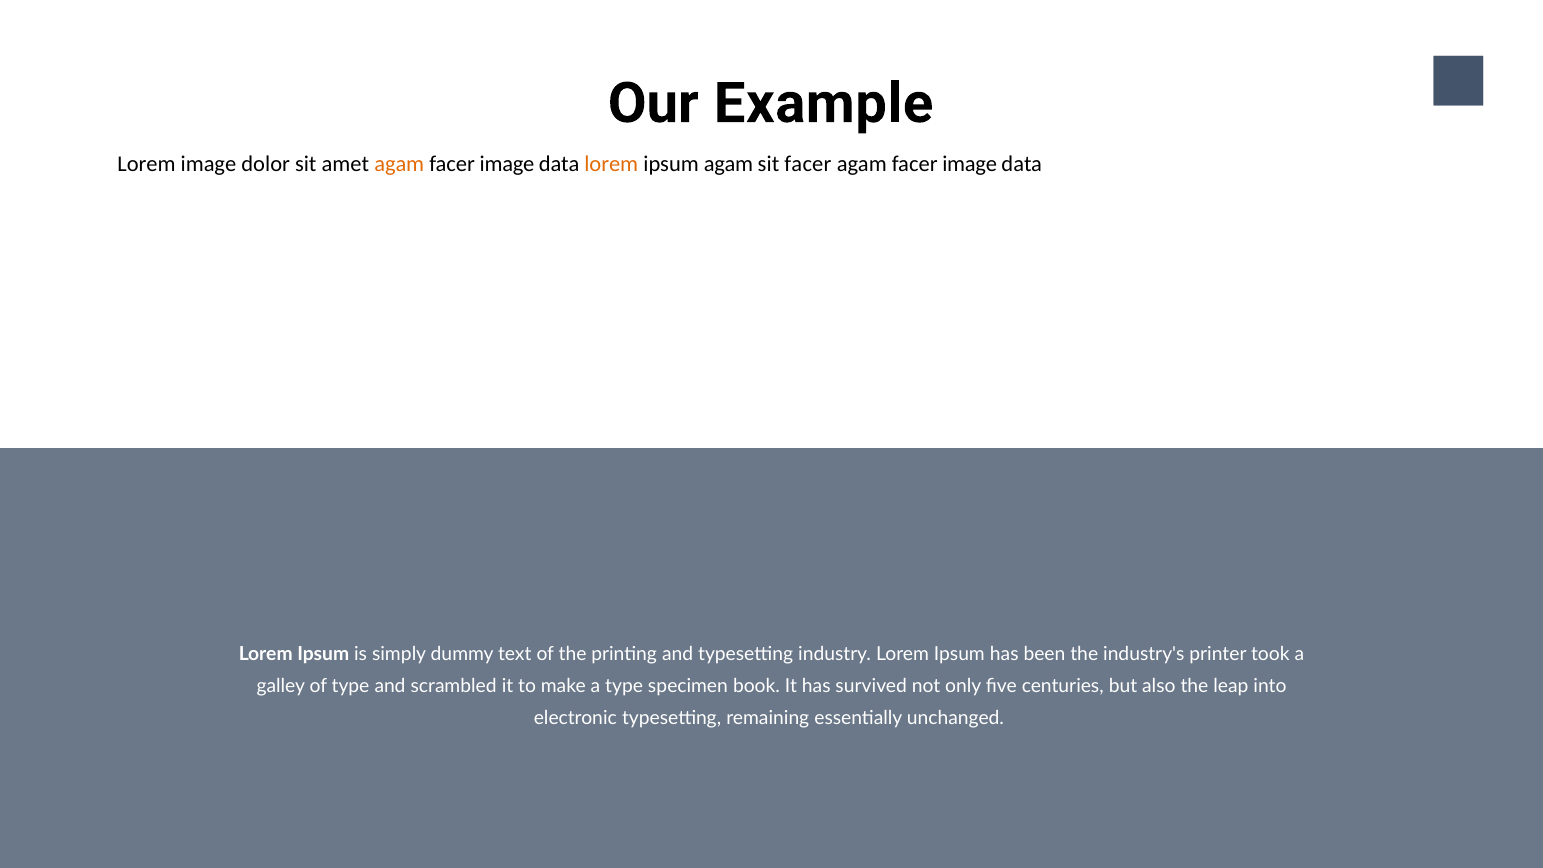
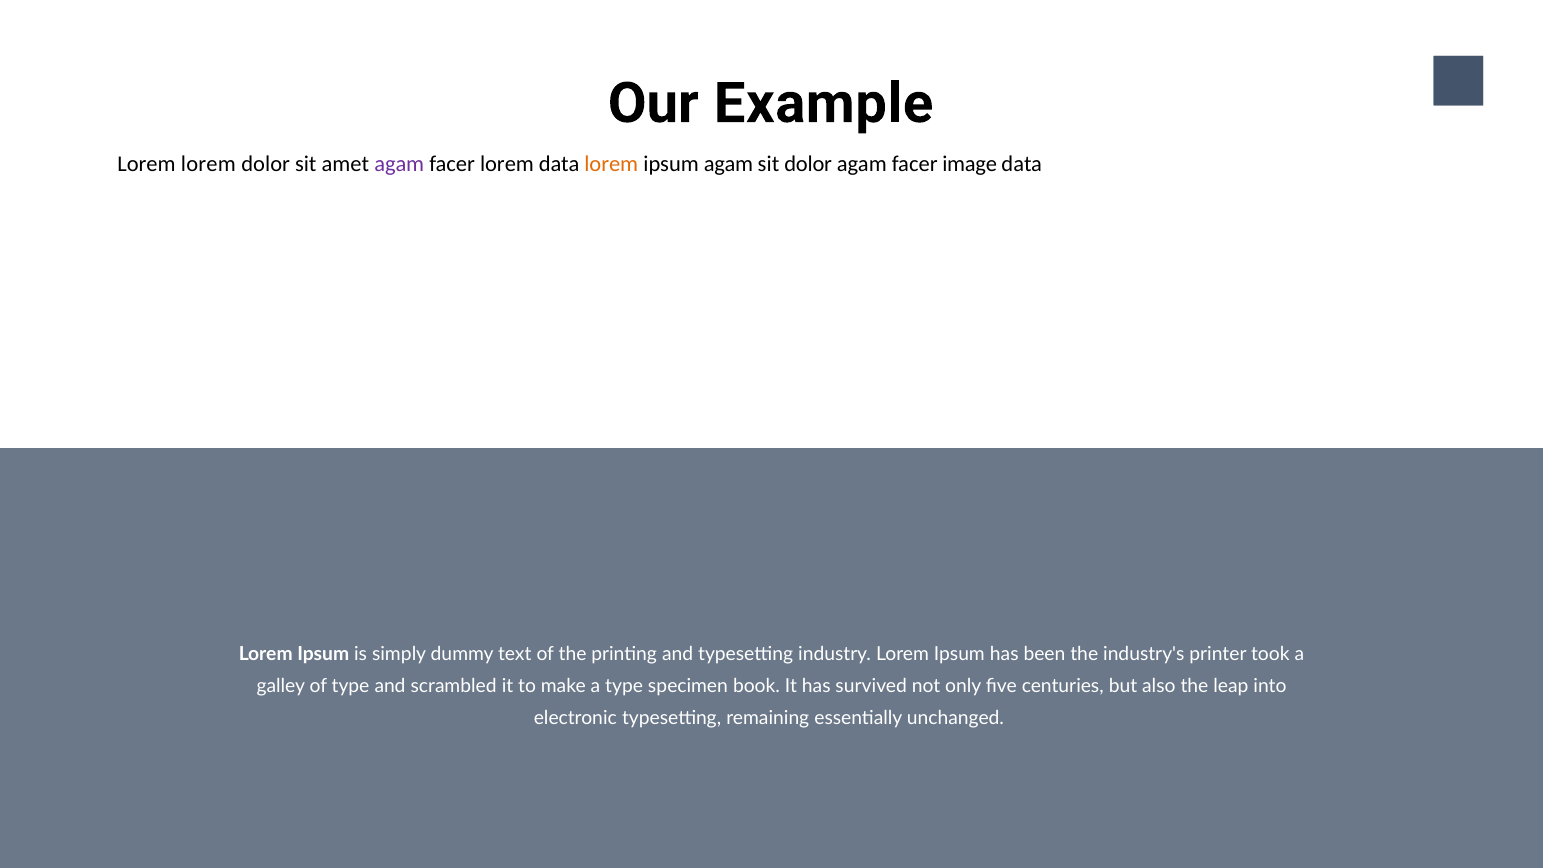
Lorem image: image -> lorem (208, 164)
agam colour: orange -> purple (399, 164)
image: image -> lorem (507, 164)
sit facer: facer -> dolor (808, 164)
